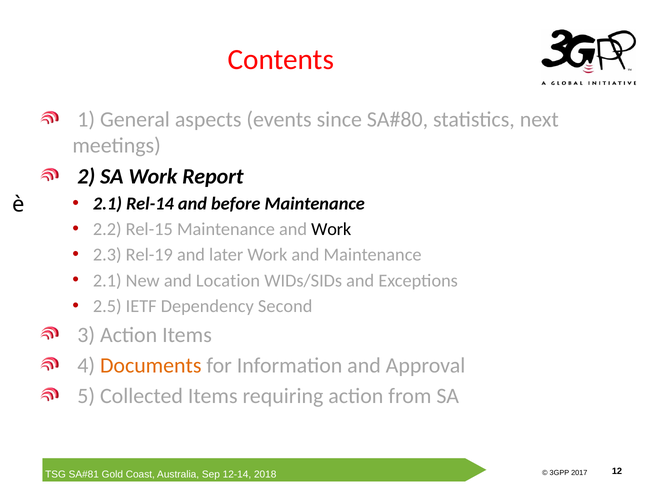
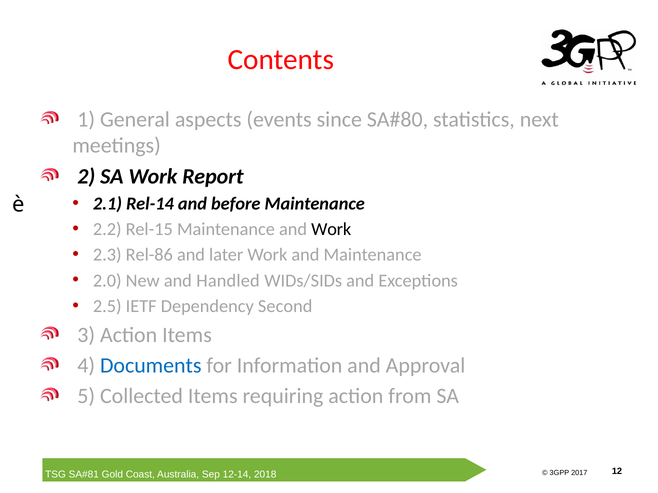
Rel-19: Rel-19 -> Rel-86 (149, 255)
2.1: 2.1 -> 2.0 (107, 281)
Location: Location -> Handled (228, 281)
Documents colour: orange -> blue (151, 366)
